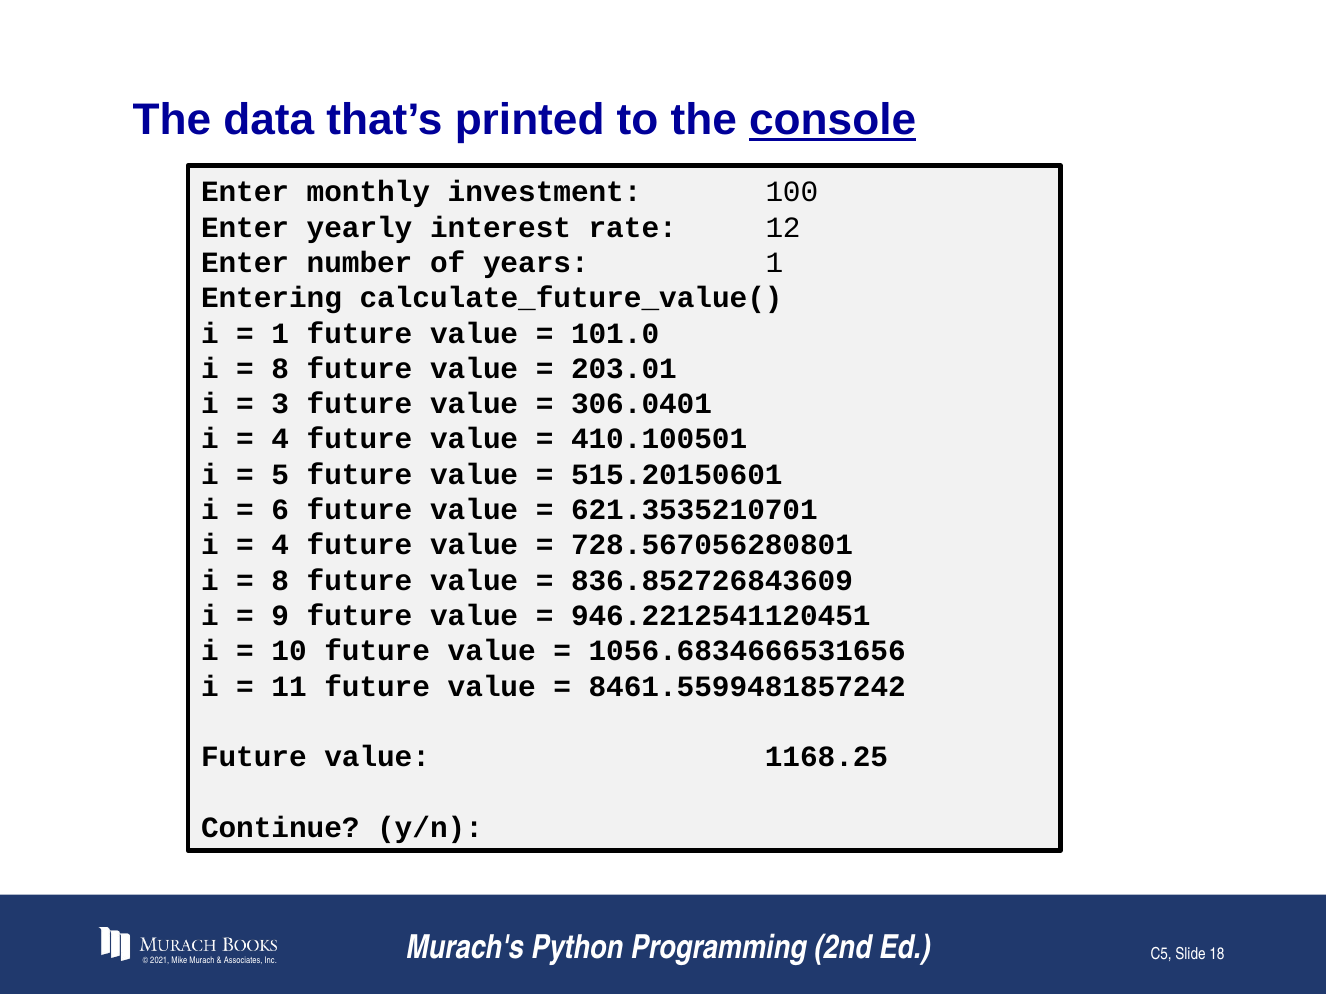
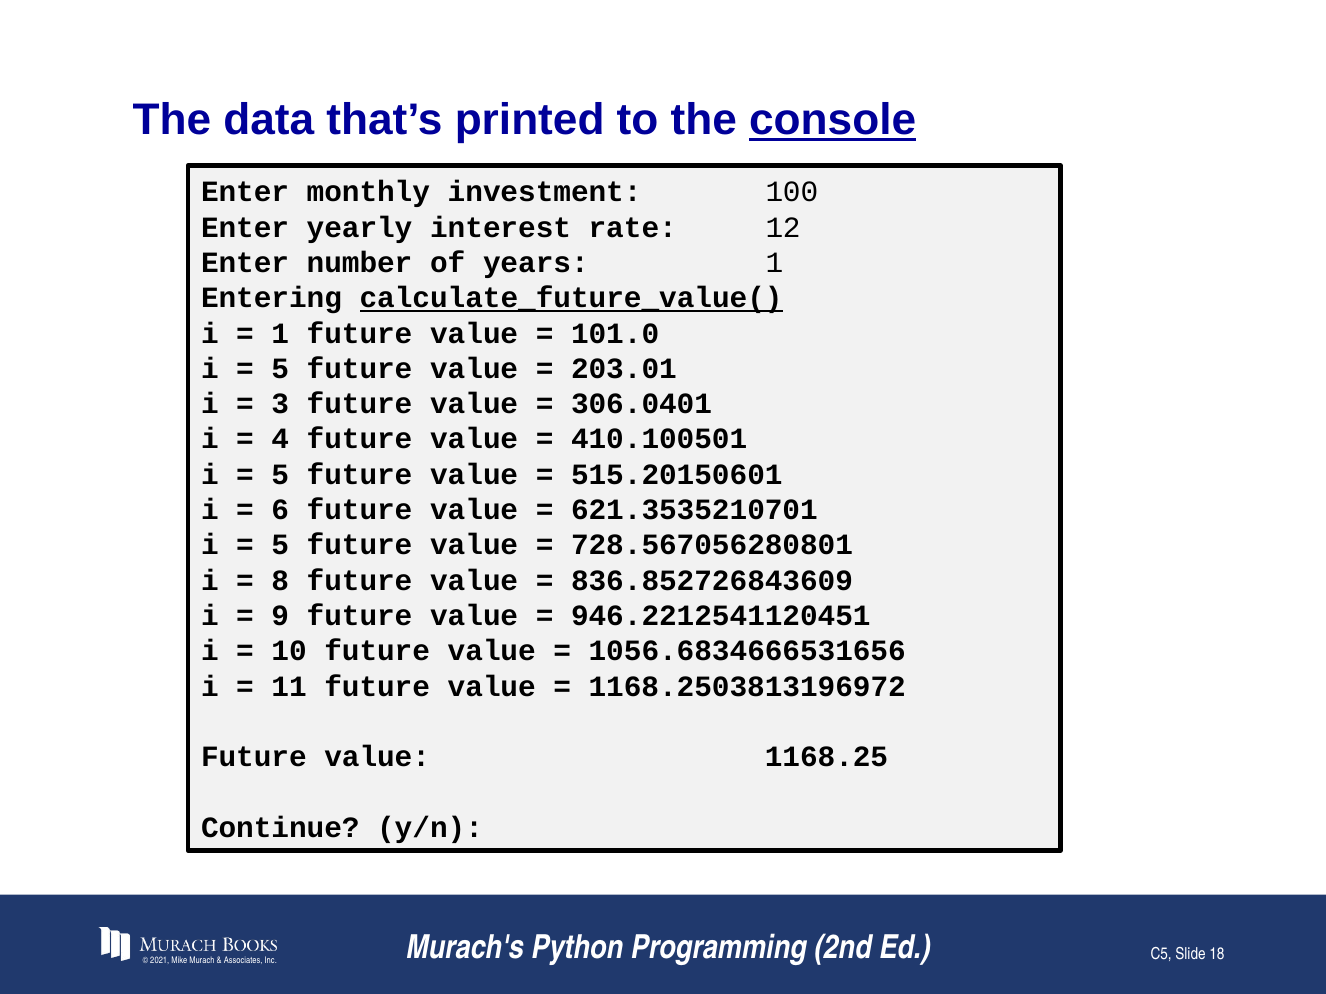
calculate_future_value( underline: none -> present (571, 298)
8: 8 -> 5 (280, 369)
4: 4 -> 5 (280, 546)
8461.5599481857242: 8461.5599481857242 -> 1168.2503813196972 (747, 687)
